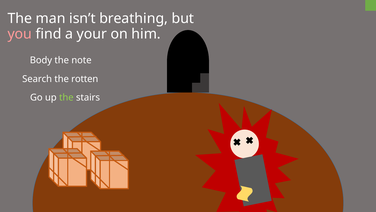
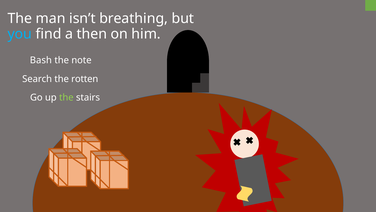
you colour: pink -> light blue (20, 34)
your: your -> then (92, 34)
Body: Body -> Bash (41, 60)
